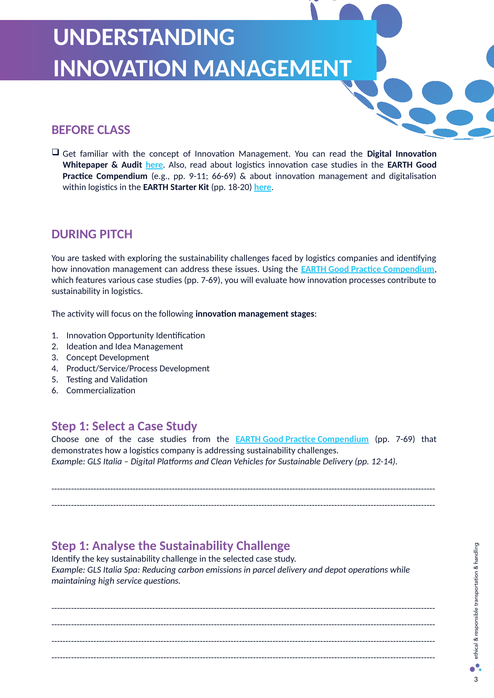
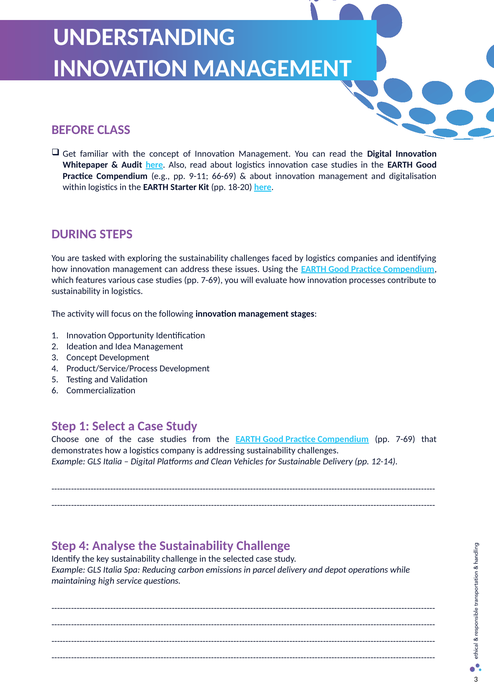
PITCH: PITCH -> STEPS (116, 234)
1: 1 -> 4 (84, 546)
